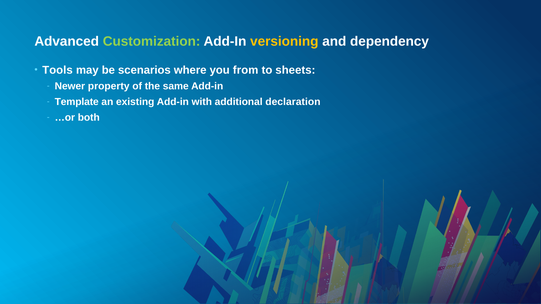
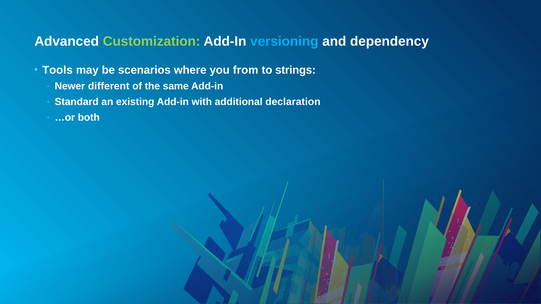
versioning colour: yellow -> light blue (284, 41)
sheets: sheets -> strings (296, 70)
property: property -> different (109, 86)
Template: Template -> Standard (77, 102)
